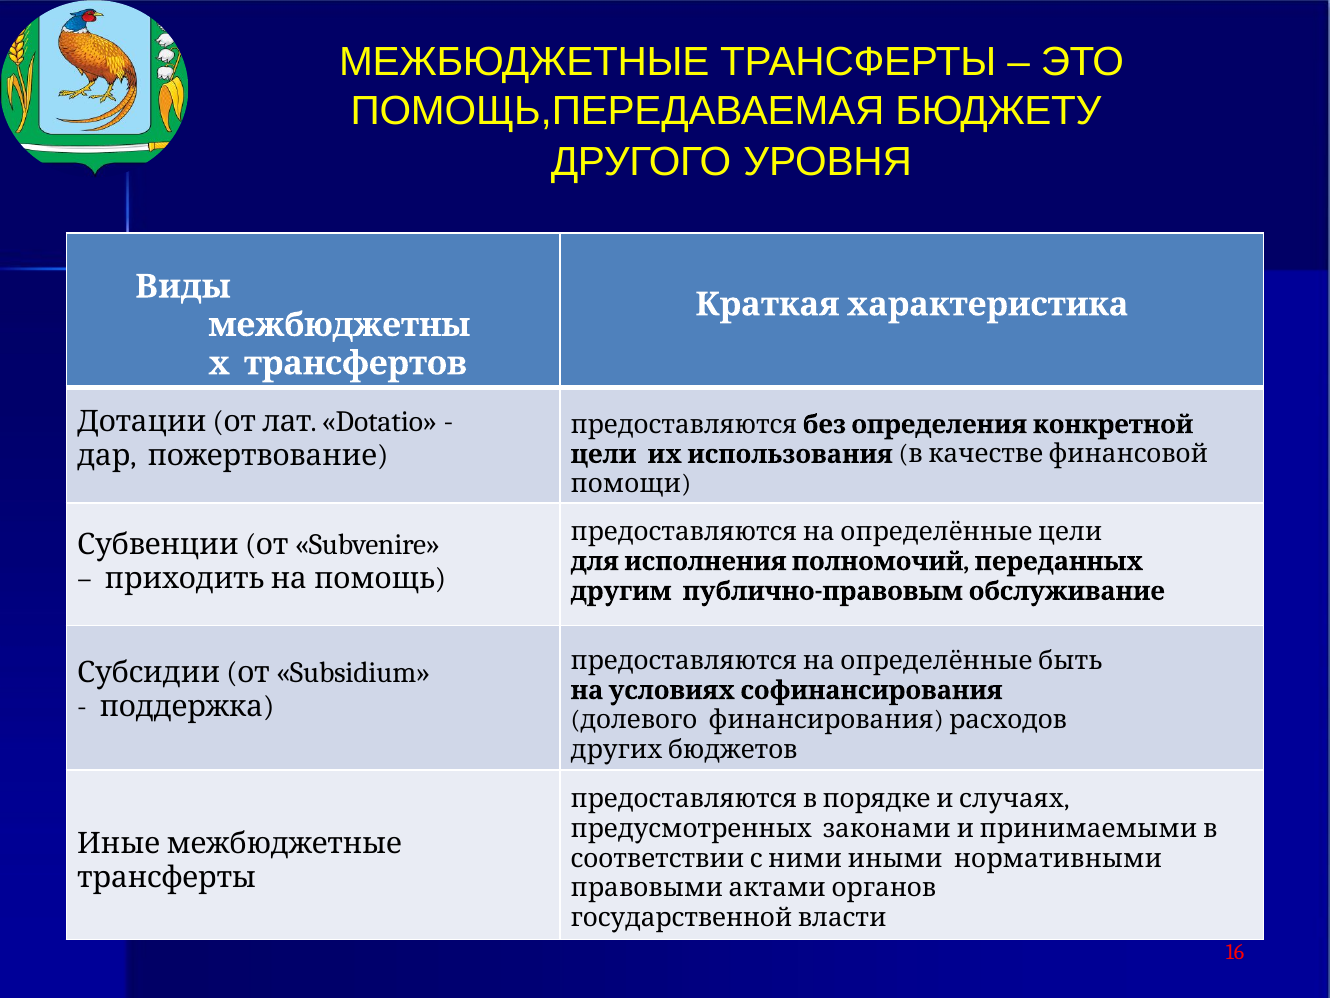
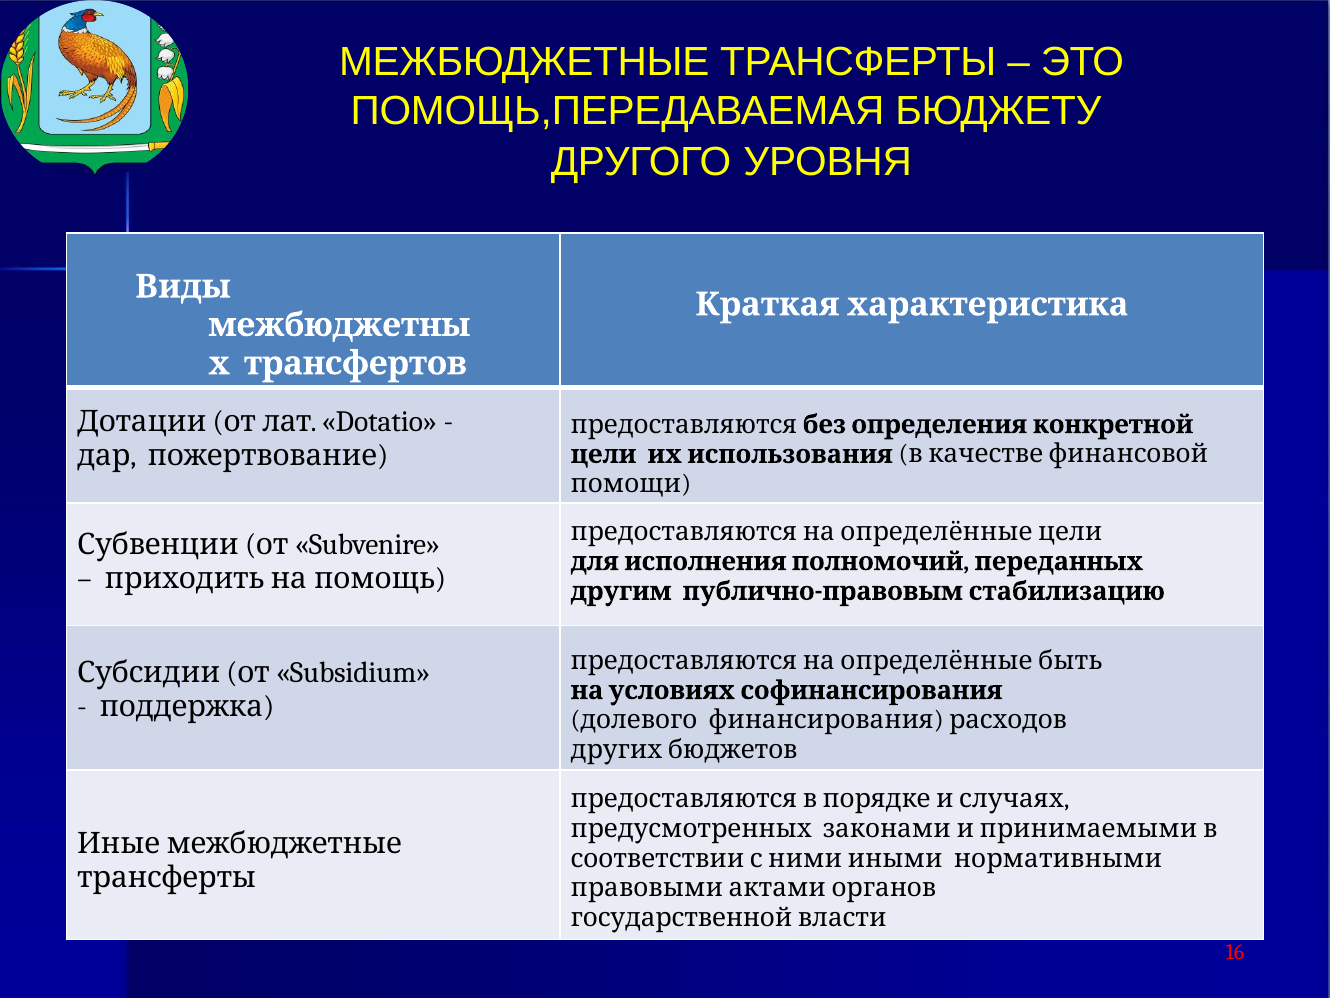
обслуживание: обслуживание -> стабилизацию (1067, 591)
